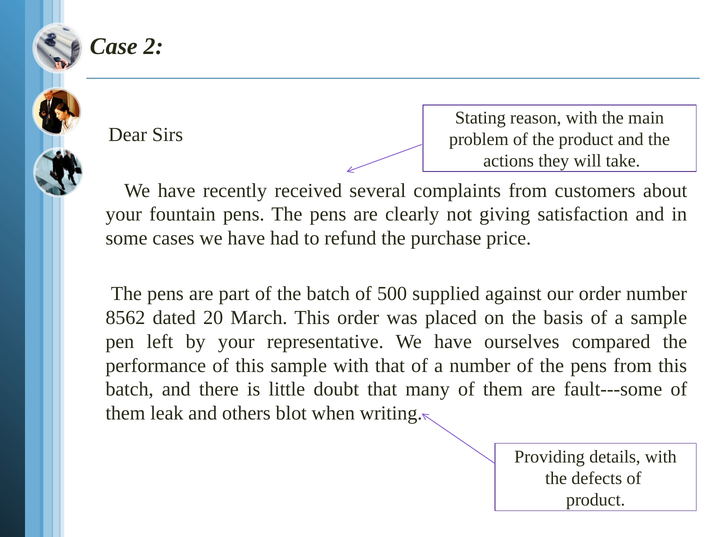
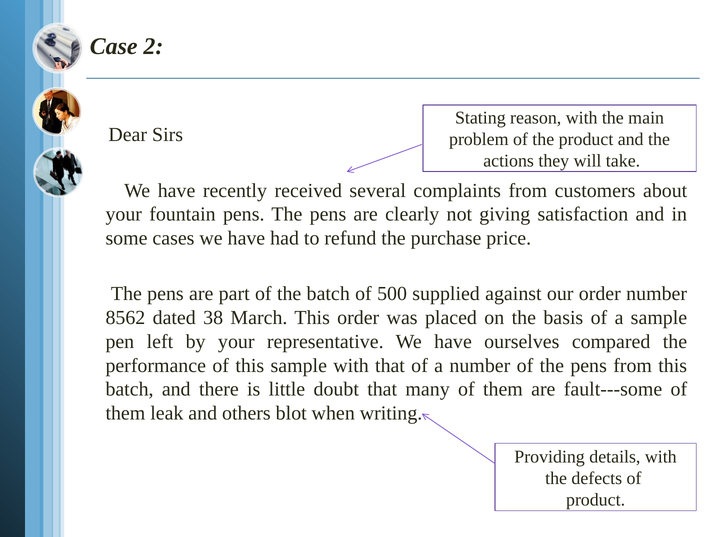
20: 20 -> 38 (213, 318)
